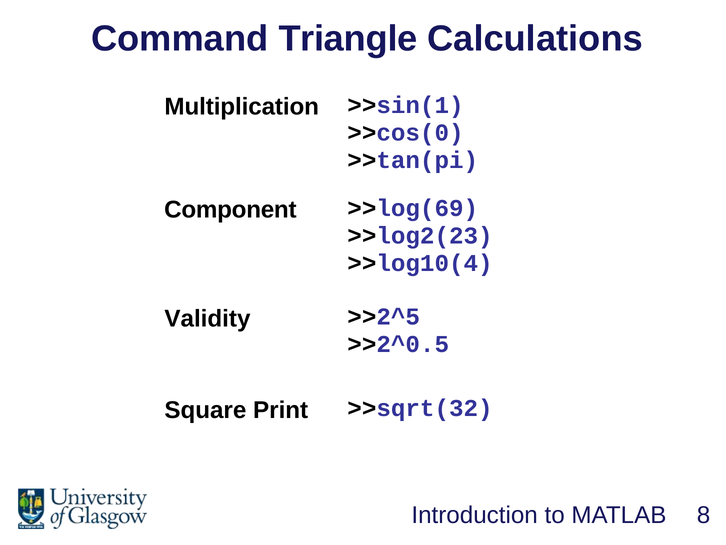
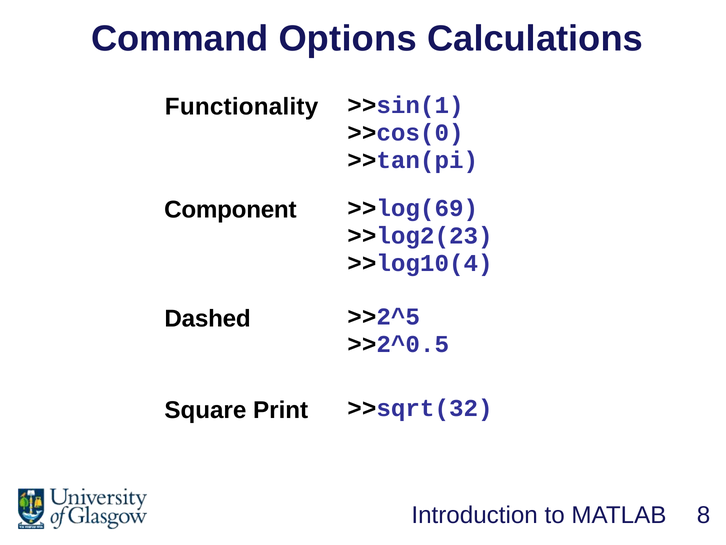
Triangle: Triangle -> Options (348, 39)
Multiplication: Multiplication -> Functionality (242, 107)
Validity: Validity -> Dashed (208, 318)
